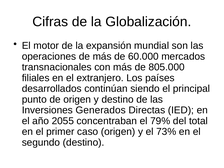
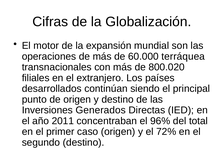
mercados: mercados -> terráquea (183, 56)
805.000: 805.000 -> 800.020 (167, 67)
2055: 2055 -> 2011 (63, 121)
79%: 79% -> 96% (160, 121)
73%: 73% -> 72% (166, 132)
